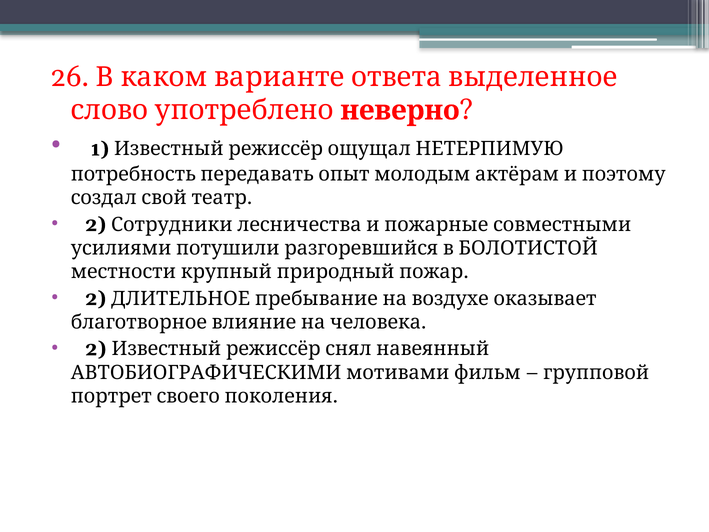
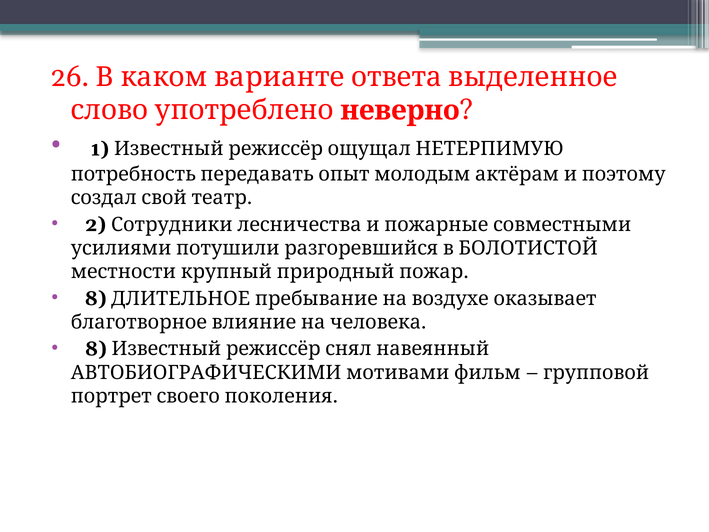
2: 2 -> 8 (96, 298)
2: 2 -> 8 (96, 349)
